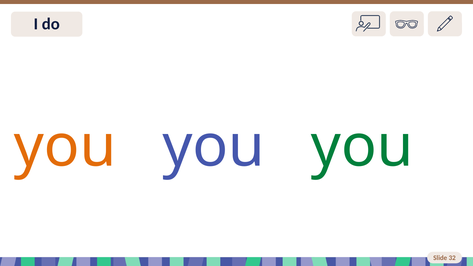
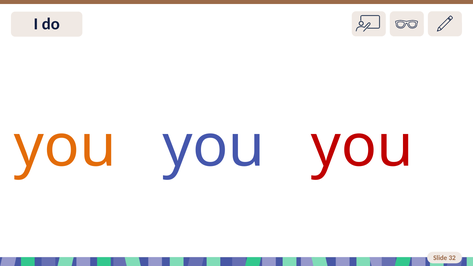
you colour: green -> red (362, 146)
